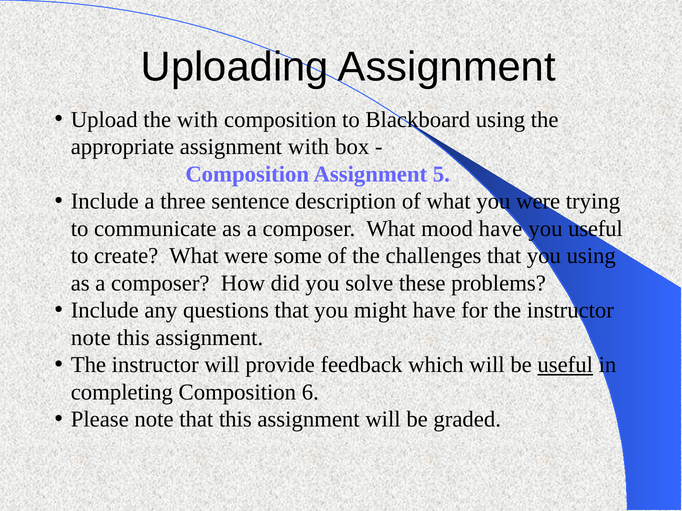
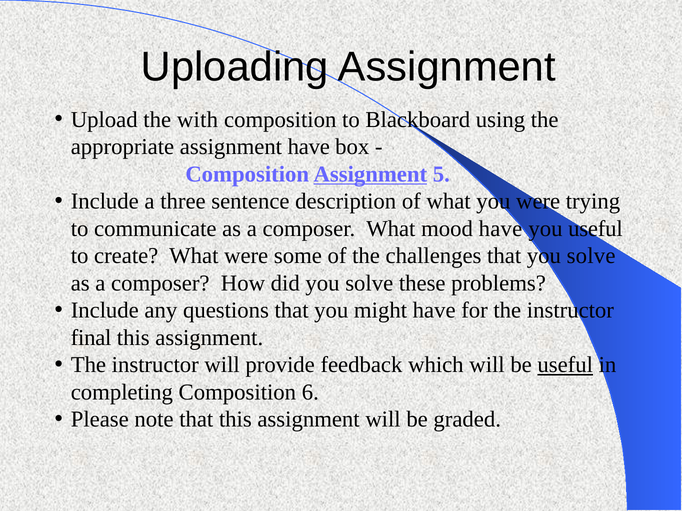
assignment with: with -> have (309, 147)
Assignment underline: none -> present (370, 174)
that you using: using -> solve (591, 256)
note: note -> final (91, 338)
